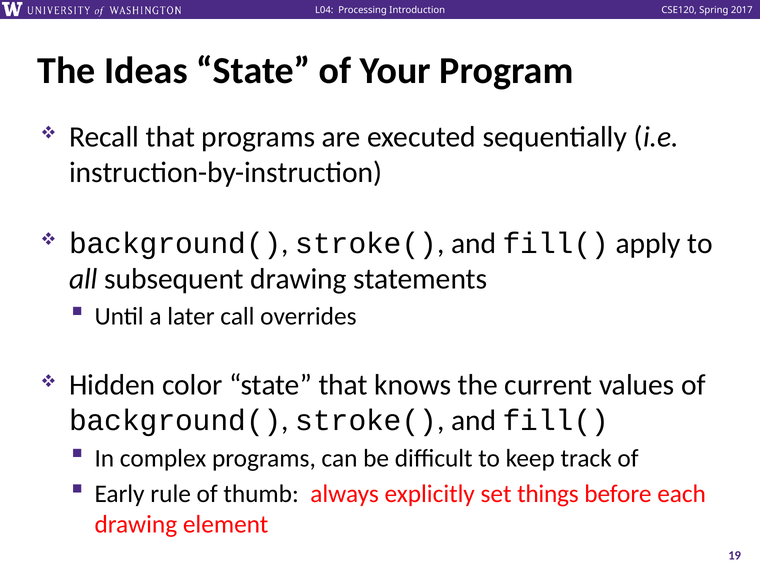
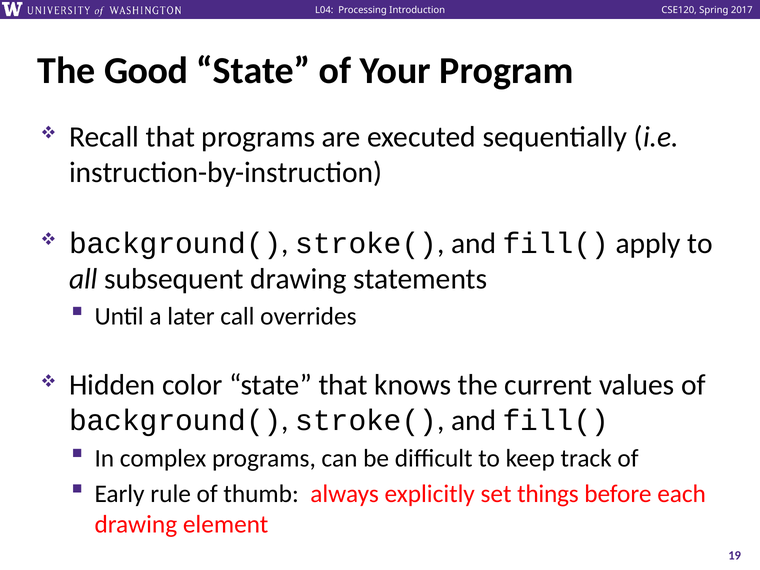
Ideas: Ideas -> Good (146, 71)
